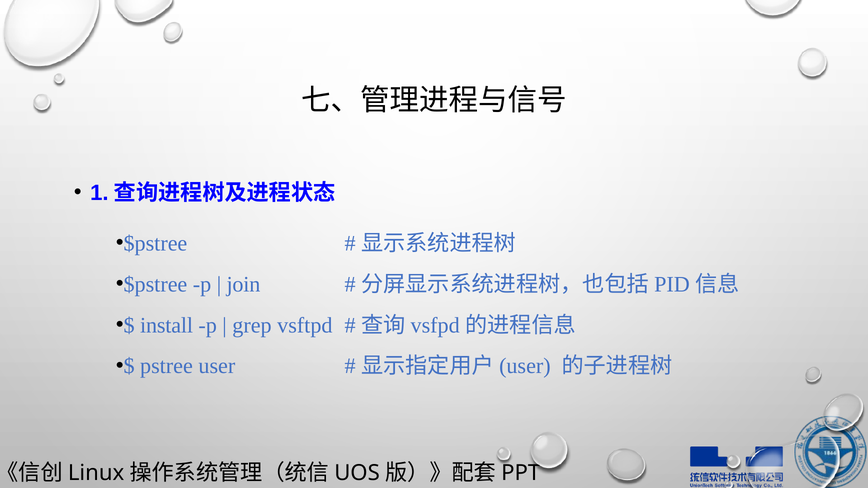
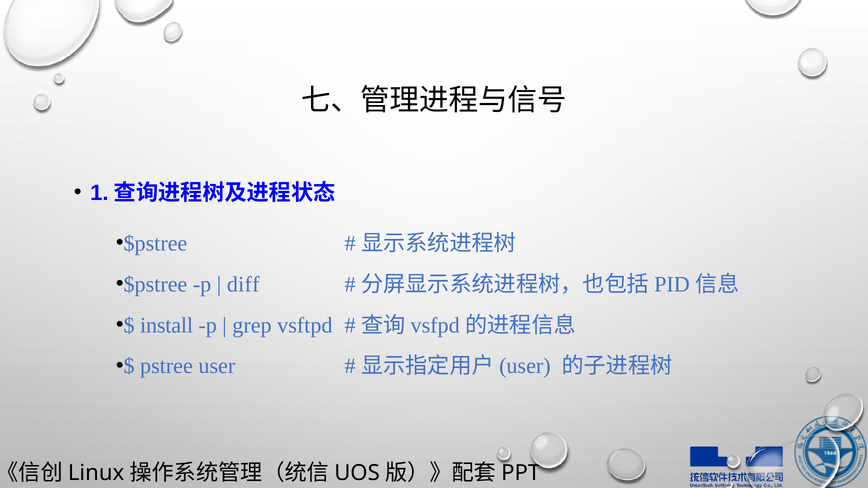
join: join -> diff (243, 285)
